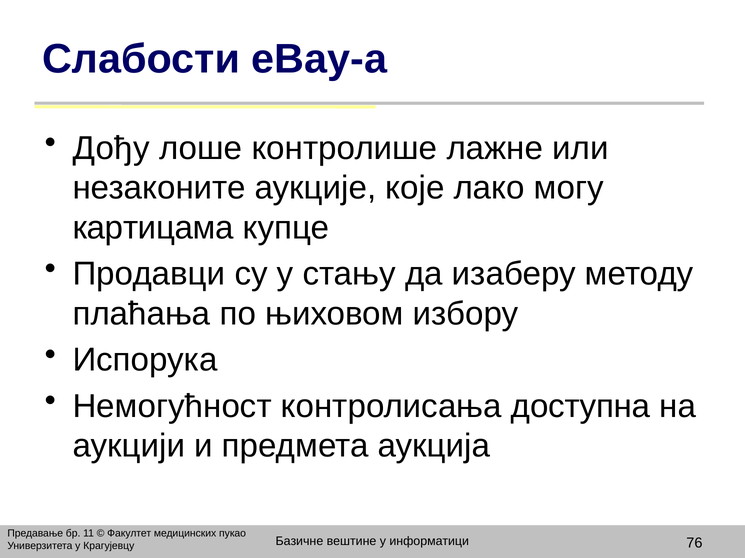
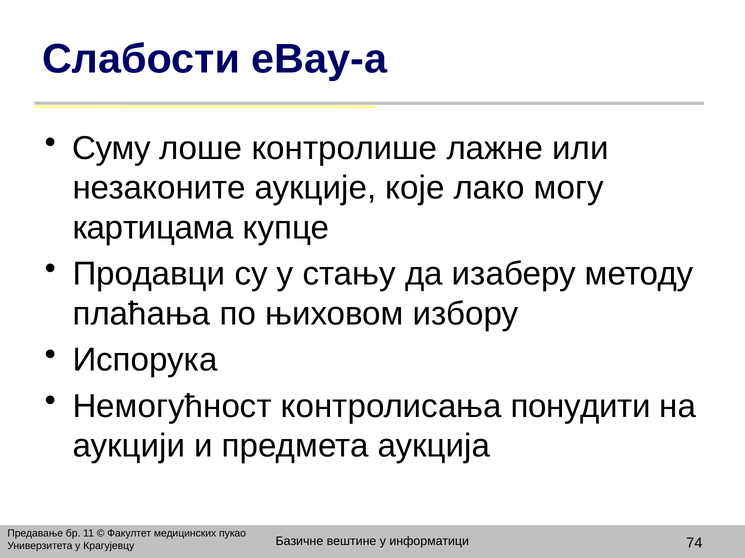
Дођу: Дођу -> Суму (112, 149)
доступна: доступна -> понудити (581, 407)
76: 76 -> 74 (694, 543)
